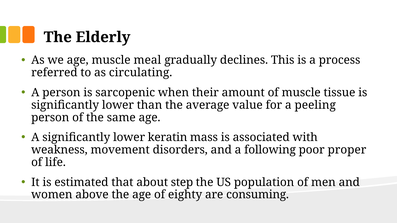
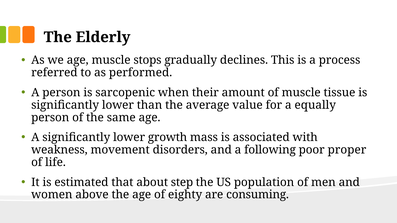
meal: meal -> stops (147, 60)
circulating: circulating -> performed (141, 73)
peeling: peeling -> equally (315, 105)
keratin: keratin -> growth (168, 138)
